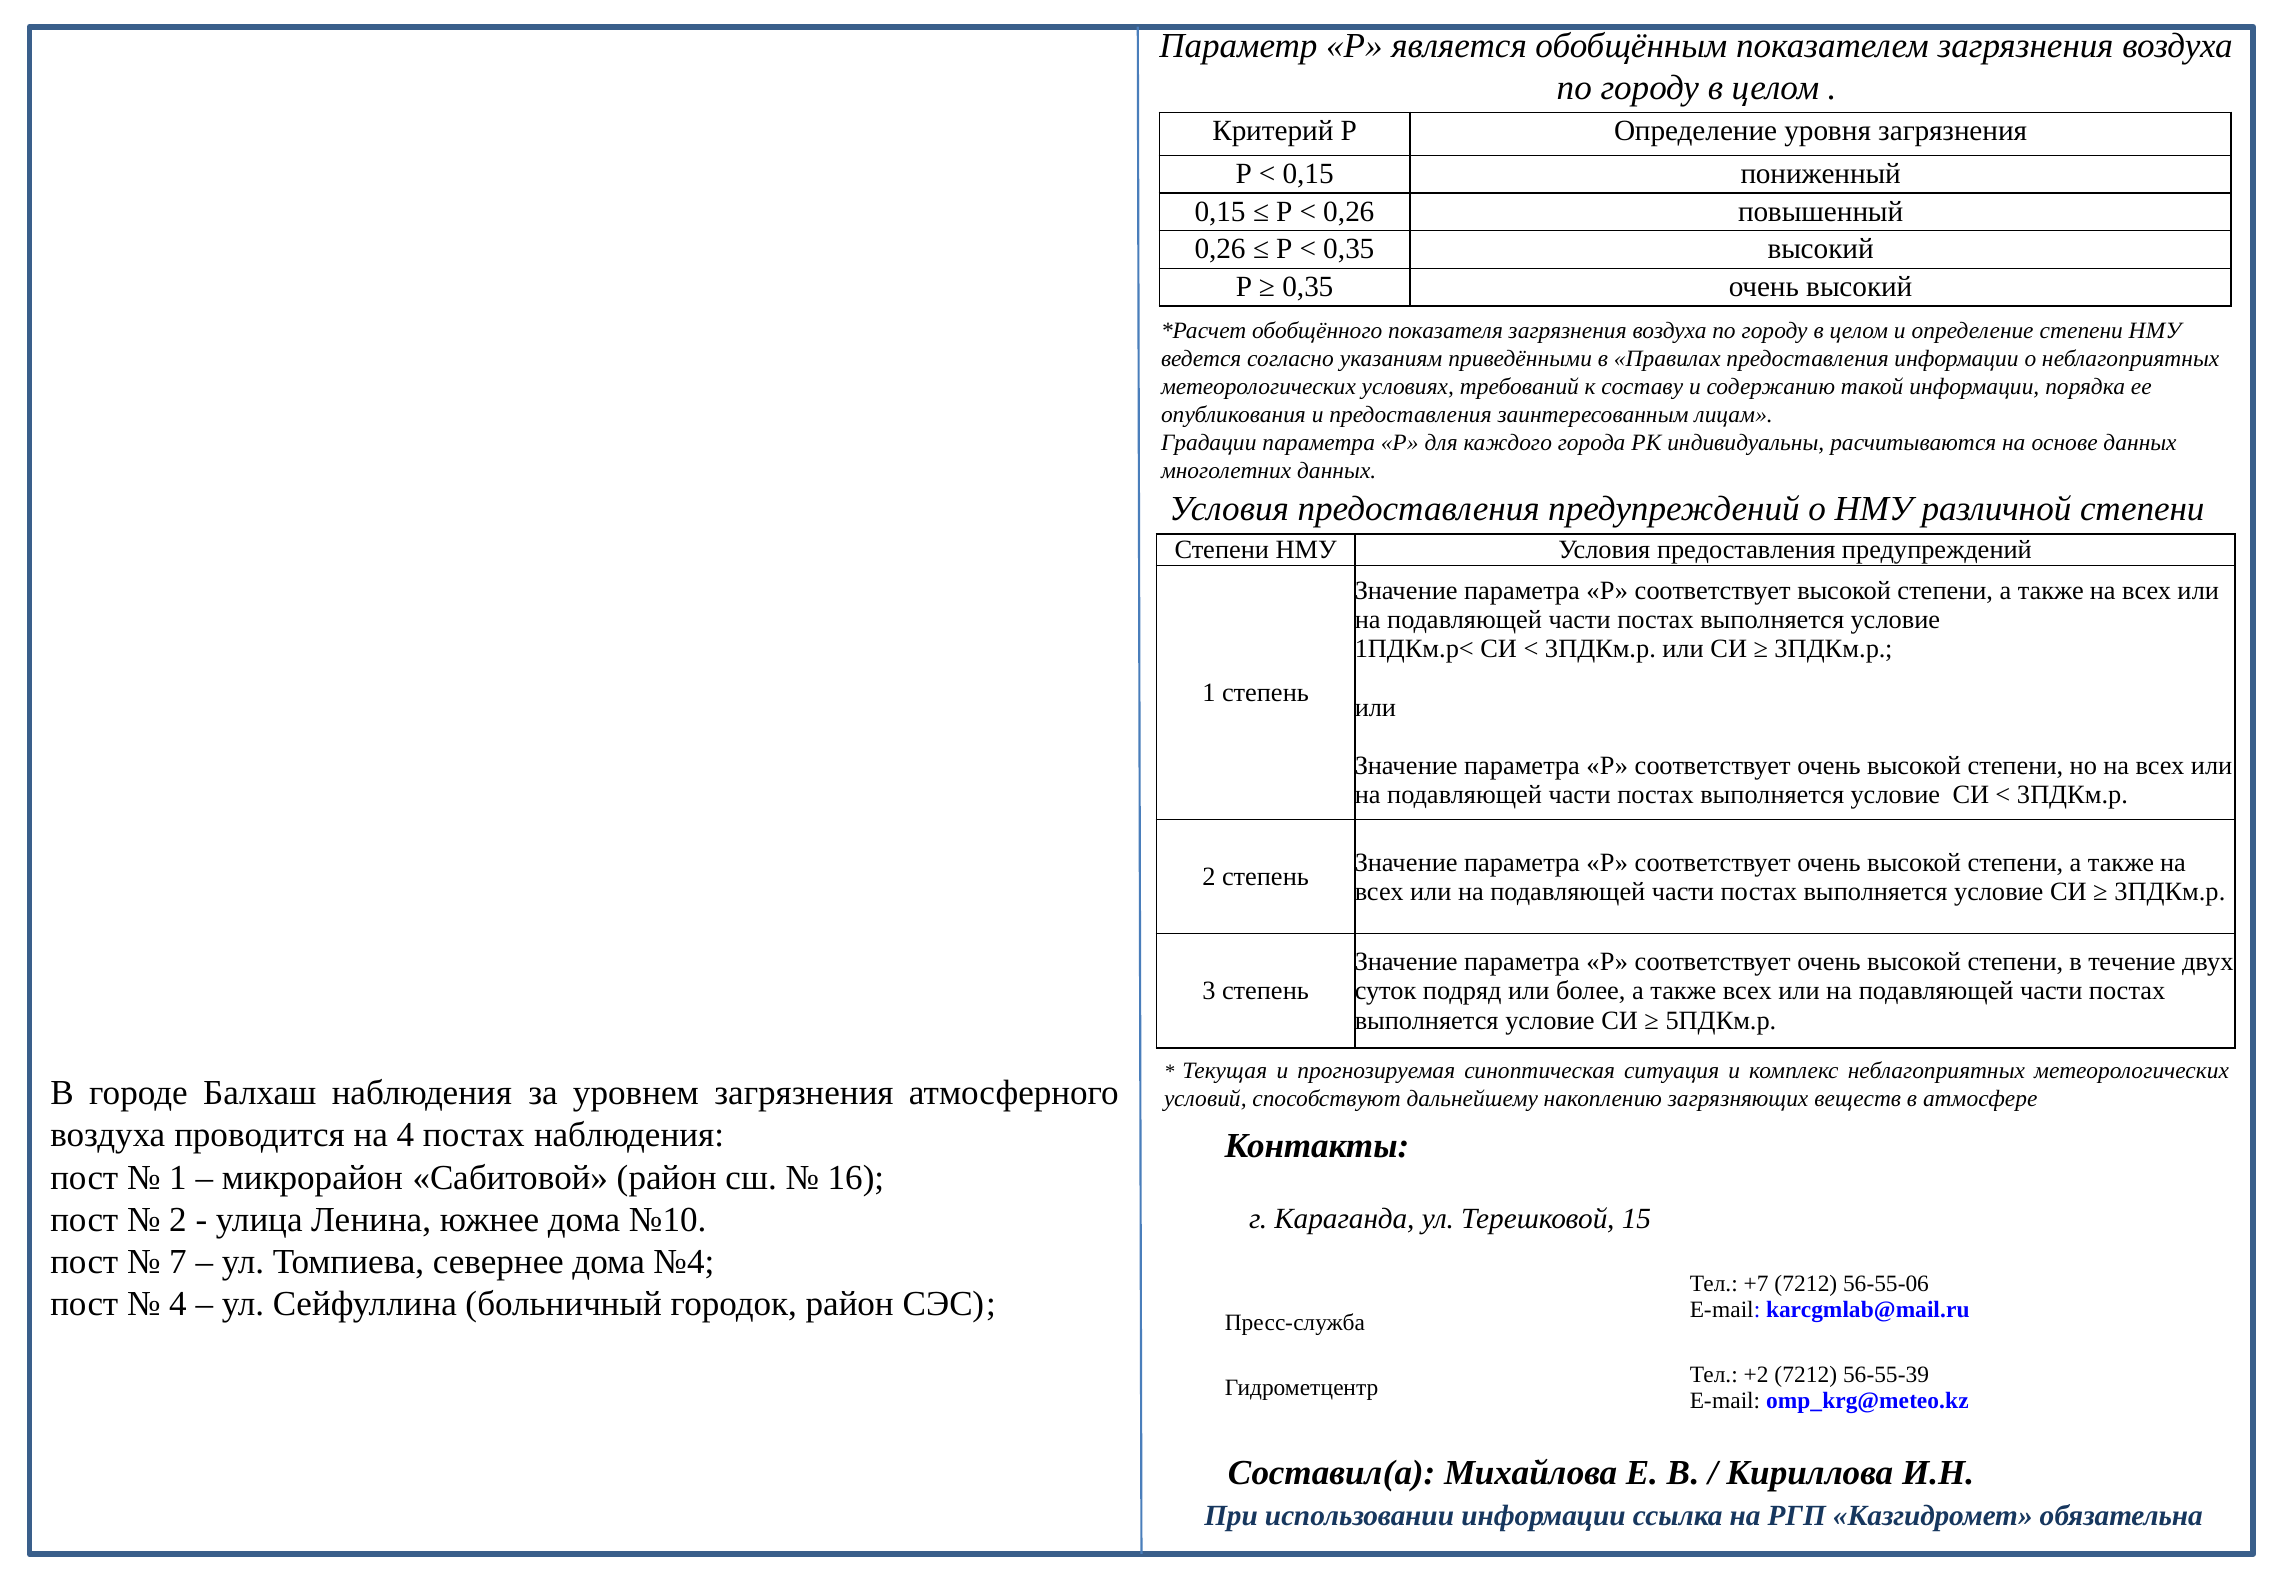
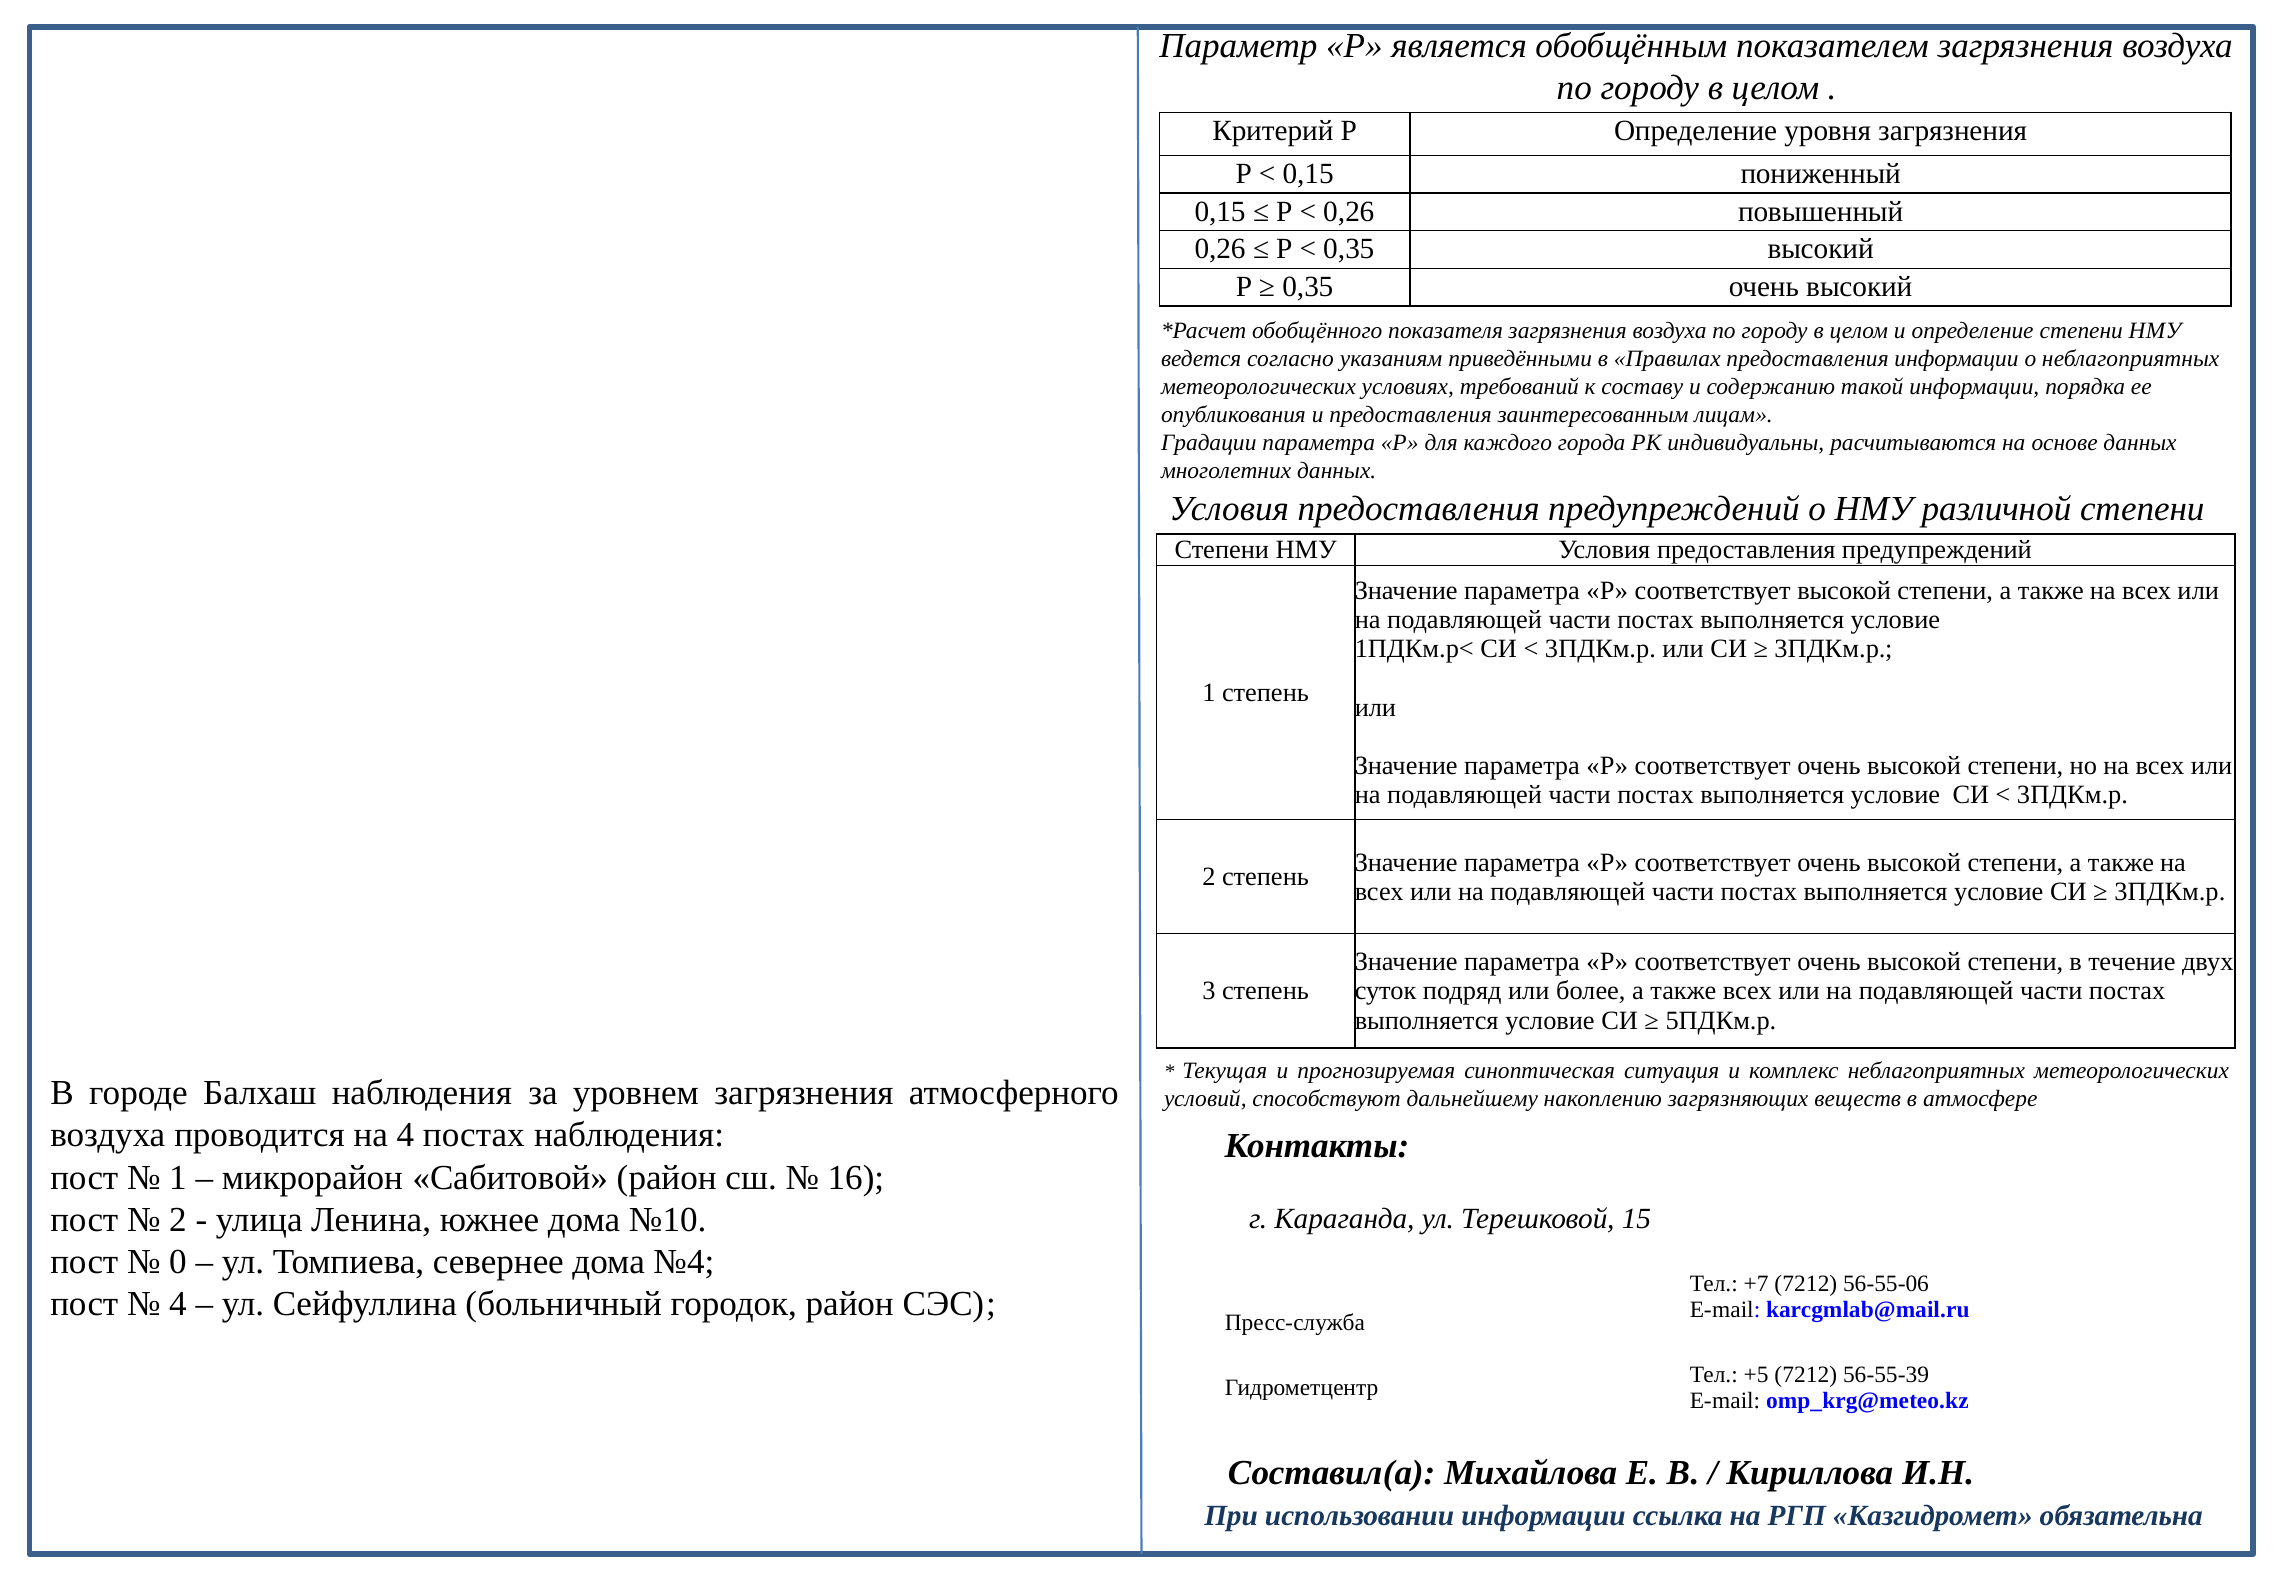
7: 7 -> 0 (178, 1261)
+2: +2 -> +5 (1756, 1375)
